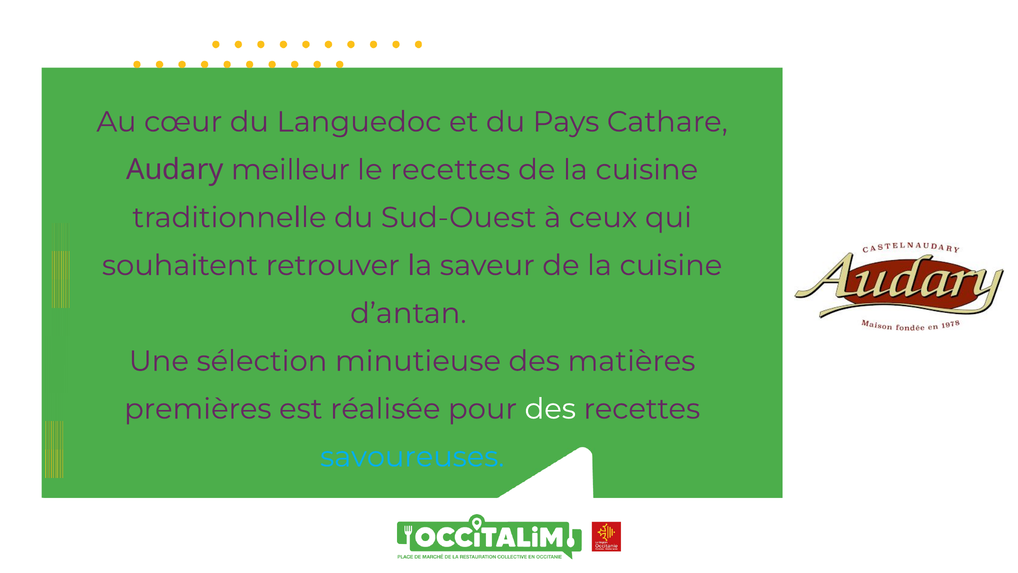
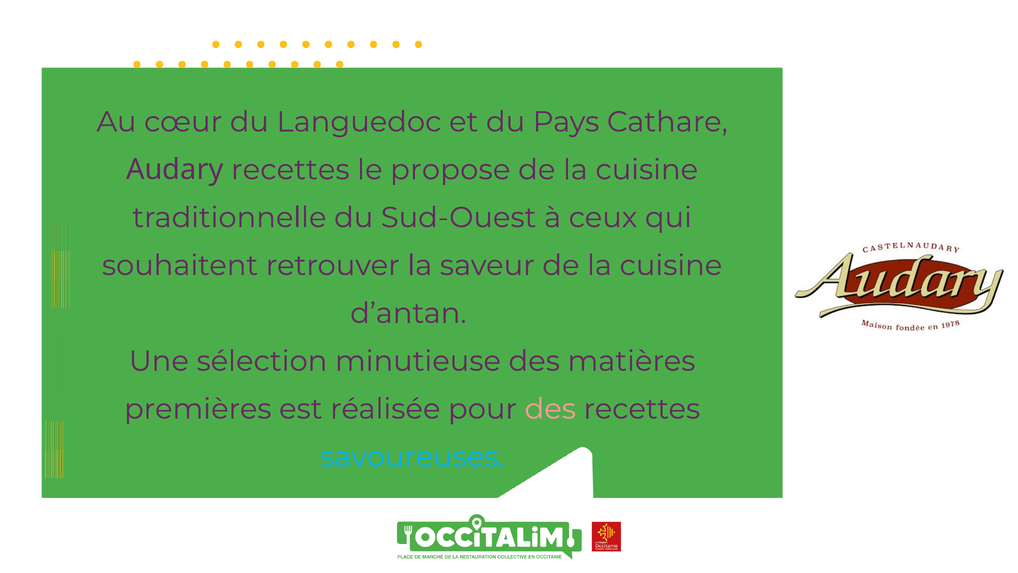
Audary meilleur: meilleur -> recettes (290, 170)
le recettes: recettes -> propose (450, 170)
des colour: white -> pink (550, 409)
